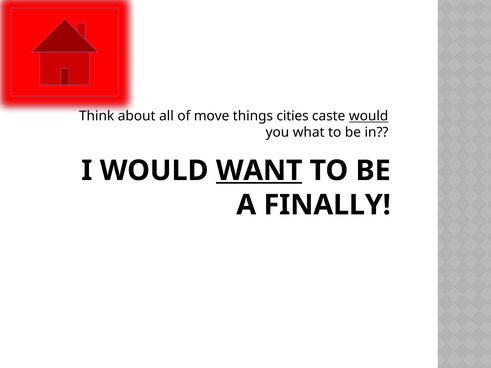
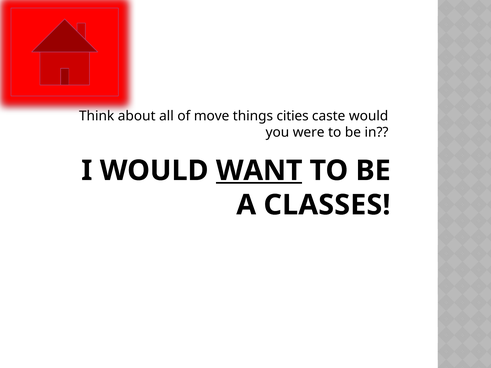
would underline: present -> none (369, 116)
what: what -> were (309, 133)
FINALLY: FINALLY -> CLASSES (327, 205)
